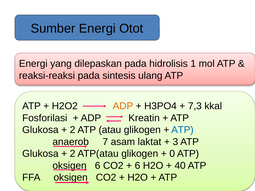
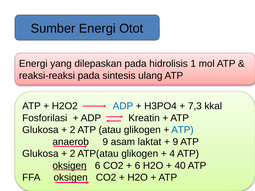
ADP colour: orange -> blue (123, 106)
anaerob 7: 7 -> 9 (105, 142)
3: 3 -> 9 (175, 142)
0: 0 -> 4 (172, 154)
